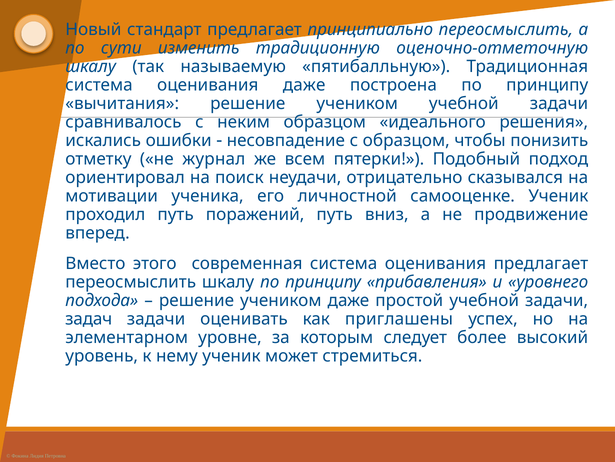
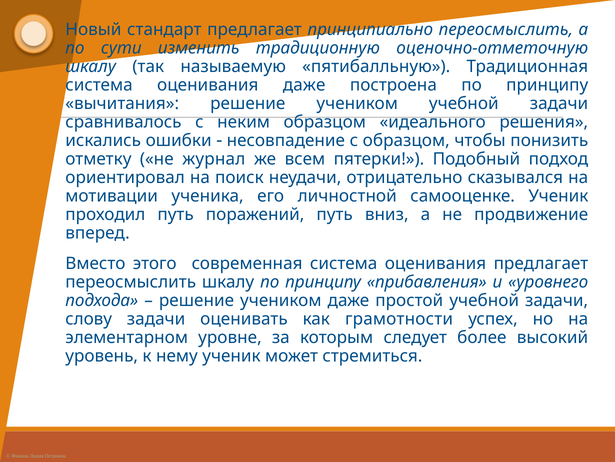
задач: задач -> слову (89, 318)
приглашены: приглашены -> грамотности (399, 318)
